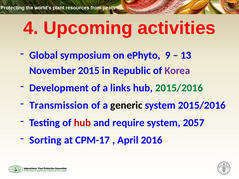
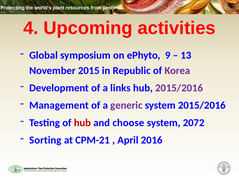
2015/2016 colour: green -> purple (179, 88)
Transmission: Transmission -> Management (59, 105)
generic colour: black -> purple (126, 105)
require: require -> choose (128, 123)
2057: 2057 -> 2072 (194, 123)
CPM-17: CPM-17 -> CPM-21 (93, 140)
